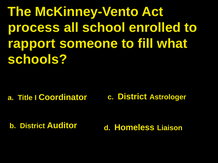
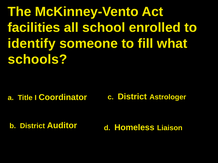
process: process -> facilities (34, 28)
rapport: rapport -> identify (32, 44)
